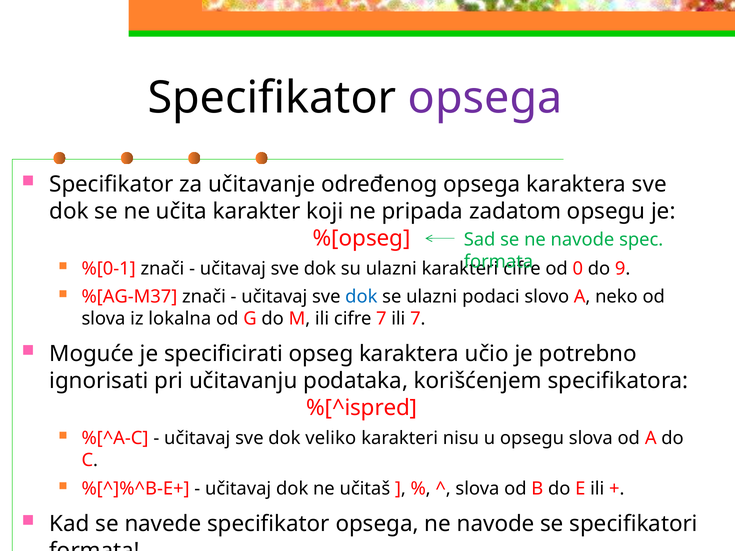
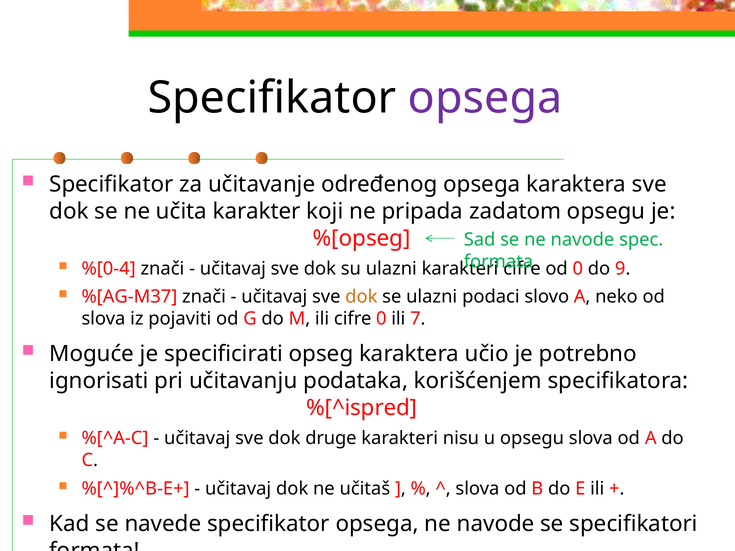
%[0-1: %[0-1 -> %[0-4 (109, 269)
dok colour: blue -> orange (361, 297)
lokalna: lokalna -> pojaviti (180, 319)
cifre 7: 7 -> 0 (381, 319)
veliko: veliko -> druge (331, 438)
